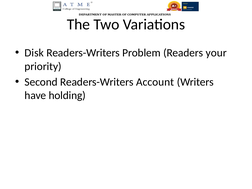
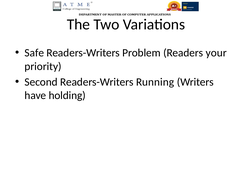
Disk: Disk -> Safe (34, 53)
Account: Account -> Running (155, 82)
